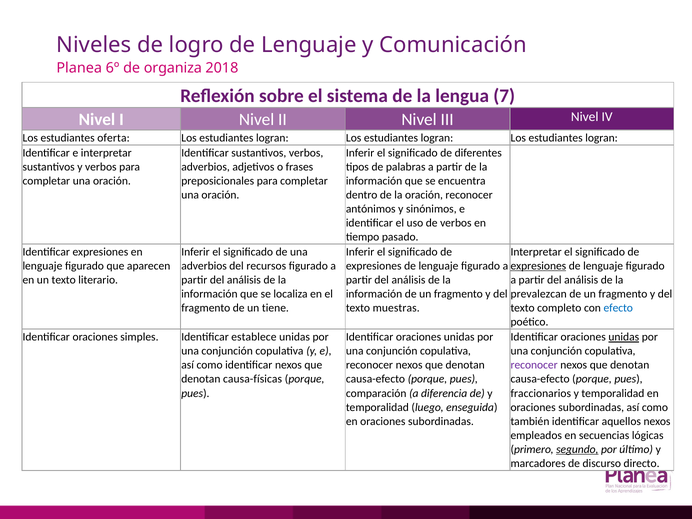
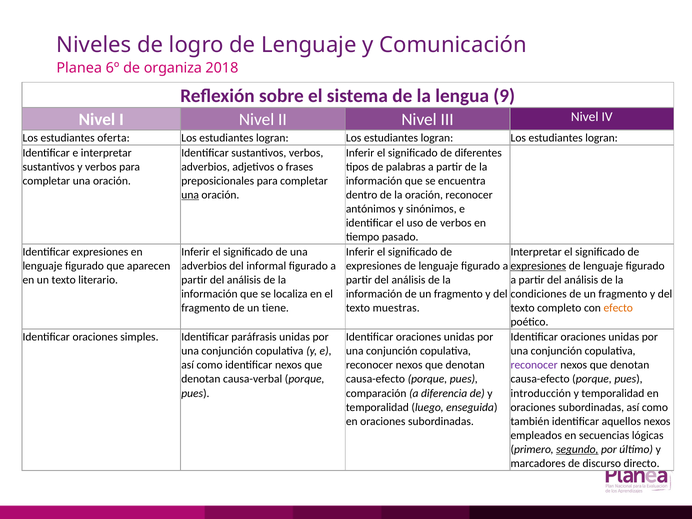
7: 7 -> 9 (504, 96)
una underline: none -> present (190, 195)
recursos: recursos -> informal (266, 266)
prevalezcan: prevalezcan -> condiciones (539, 294)
efecto colour: blue -> orange (618, 308)
establece: establece -> paráfrasis (254, 337)
unidas underline: present -> none (624, 337)
causa-físicas: causa-físicas -> causa-verbal (253, 379)
fraccionarios: fraccionarios -> introducción (541, 393)
